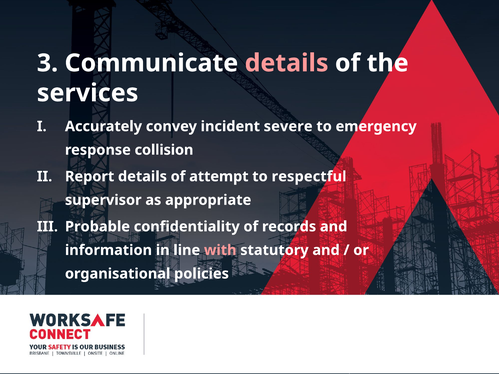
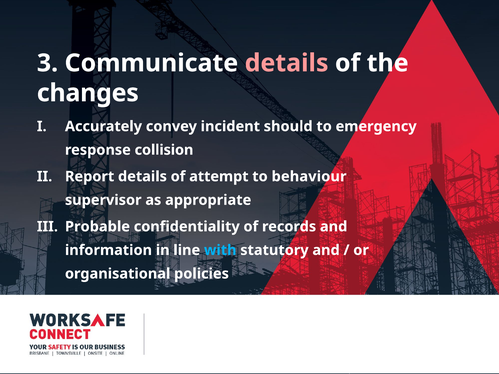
services: services -> changes (88, 93)
severe: severe -> should (288, 126)
respectful: respectful -> behaviour (309, 177)
with colour: pink -> light blue (220, 250)
